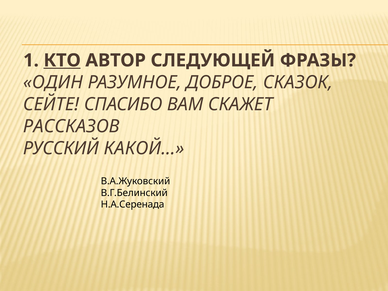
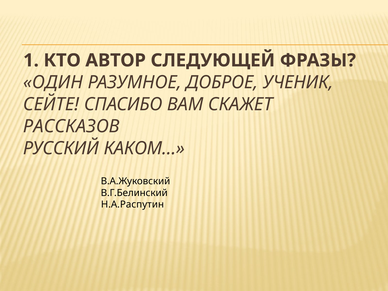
КТО underline: present -> none (62, 60)
СКАЗОК: СКАЗОК -> УЧЕНИК (298, 82)
КАКОЙ…: КАКОЙ… -> КАКОМ… (144, 148)
Н.А.Серенада: Н.А.Серенада -> Н.А.Распутин (132, 204)
